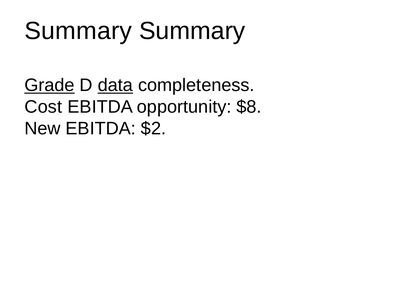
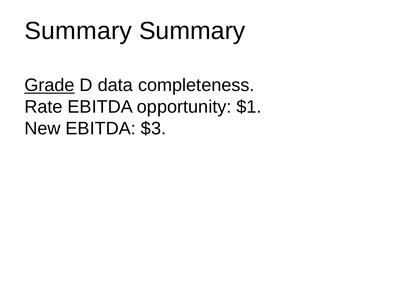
data underline: present -> none (115, 85)
Cost: Cost -> Rate (43, 107)
$8: $8 -> $1 (249, 107)
$2: $2 -> $3 (154, 129)
